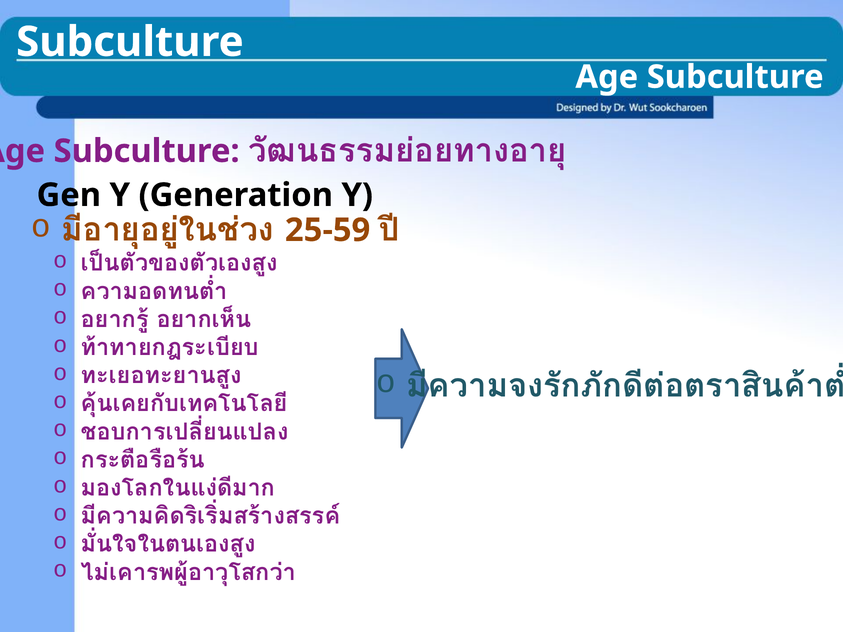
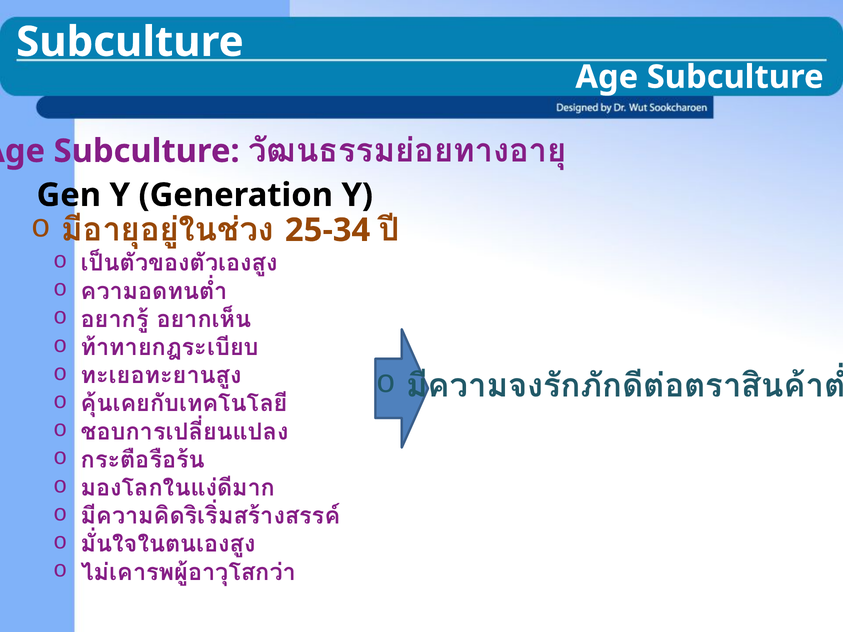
25-59: 25-59 -> 25-34 (328, 230)
